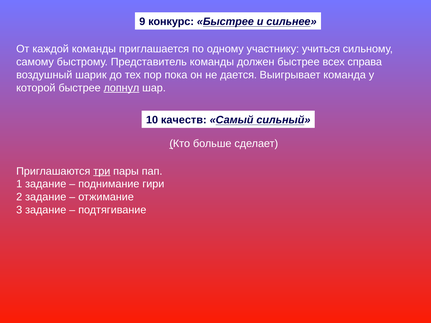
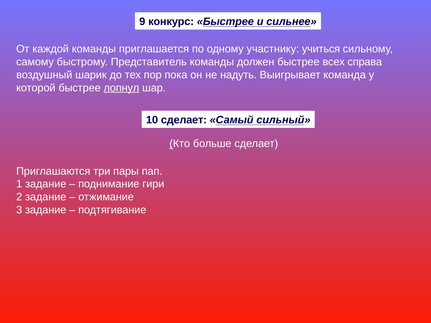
дается: дается -> надуть (238, 75)
10 качеств: качеств -> сделает (184, 120)
три underline: present -> none (102, 171)
